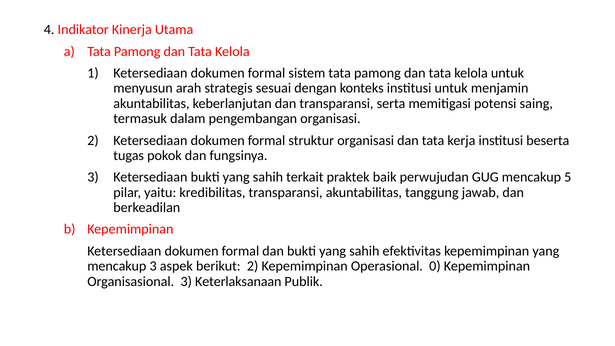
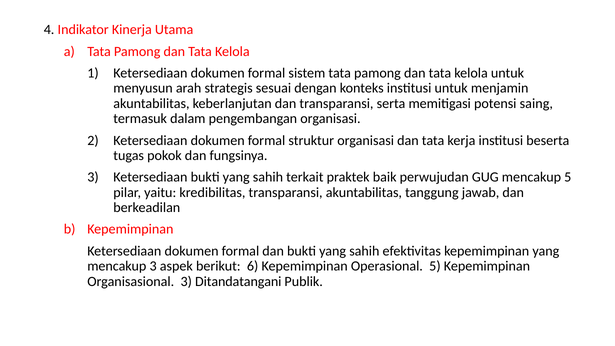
berikut 2: 2 -> 6 (253, 266)
Operasional 0: 0 -> 5 (435, 266)
Keterlaksanaan: Keterlaksanaan -> Ditandatangani (238, 281)
